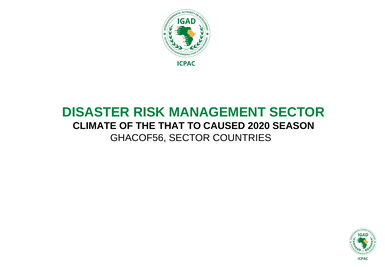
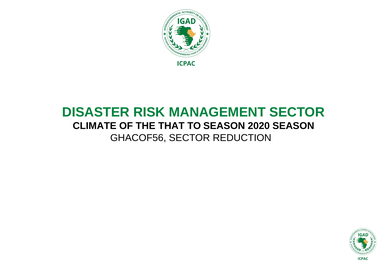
TO CAUSED: CAUSED -> SEASON (224, 126)
COUNTRIES: COUNTRIES -> REDUCTION (242, 138)
